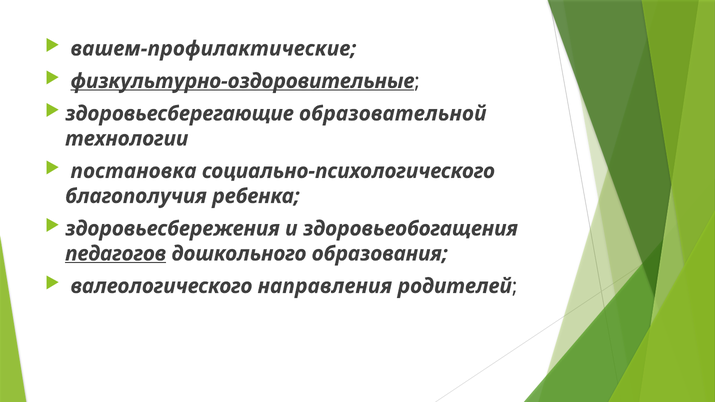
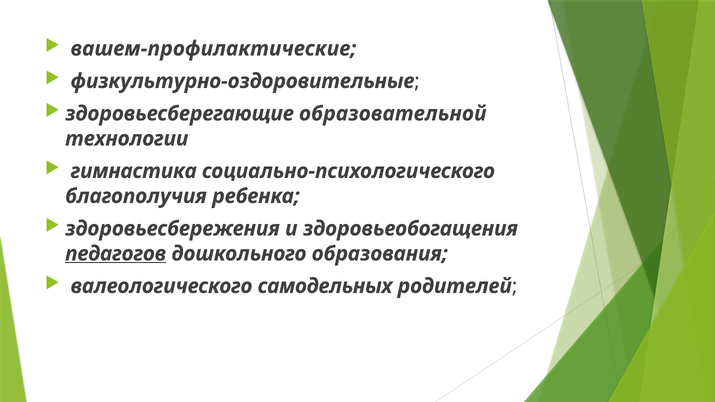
физкультурно-оздоровительные underline: present -> none (242, 81)
постановка: постановка -> гимнастика (134, 171)
направления: направления -> самодельных (325, 286)
